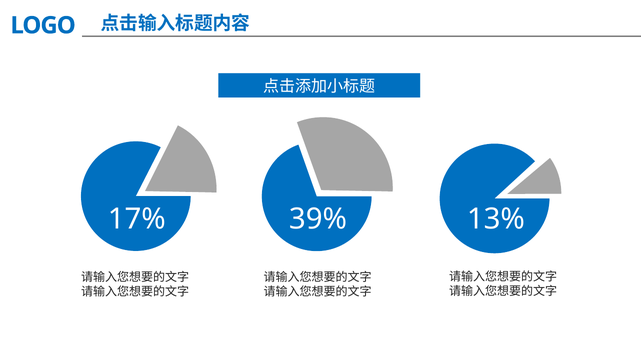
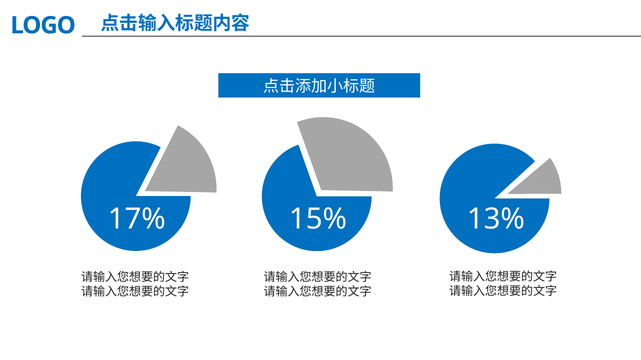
39%: 39% -> 15% (318, 220)
